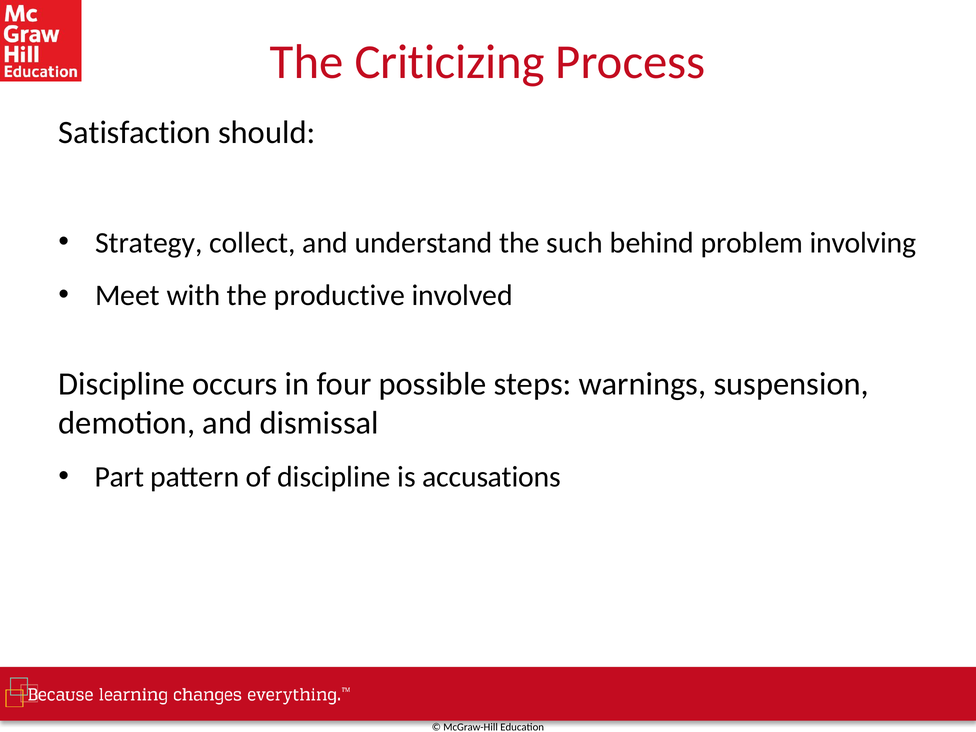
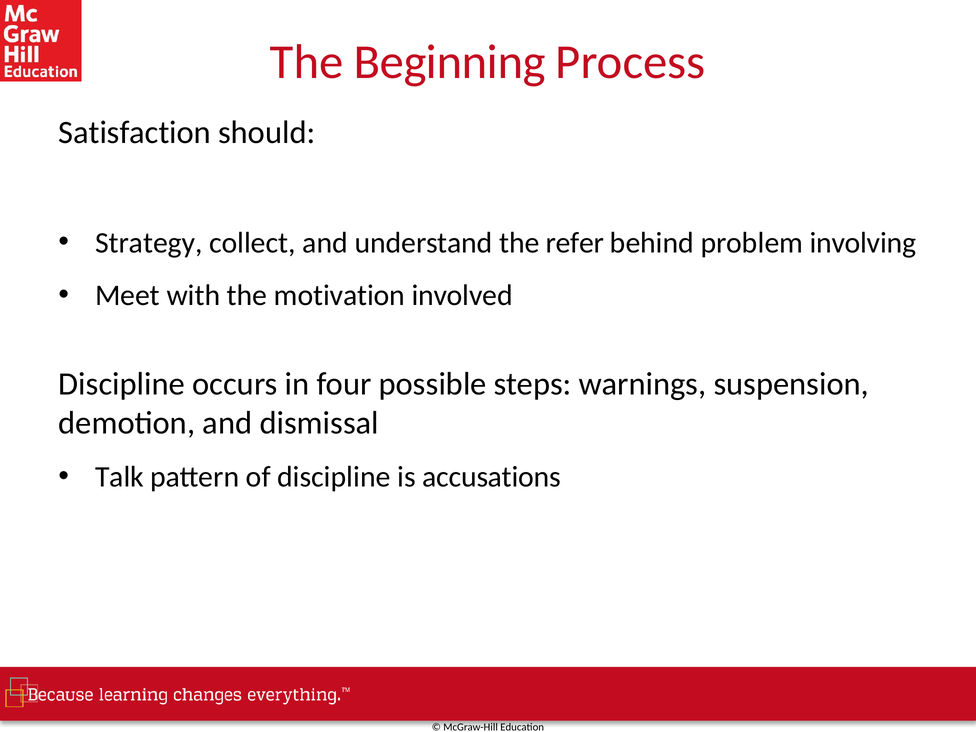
Criticizing: Criticizing -> Beginning (450, 62)
such: such -> refer (575, 243)
productive: productive -> motivation (340, 295)
Part: Part -> Talk (119, 477)
